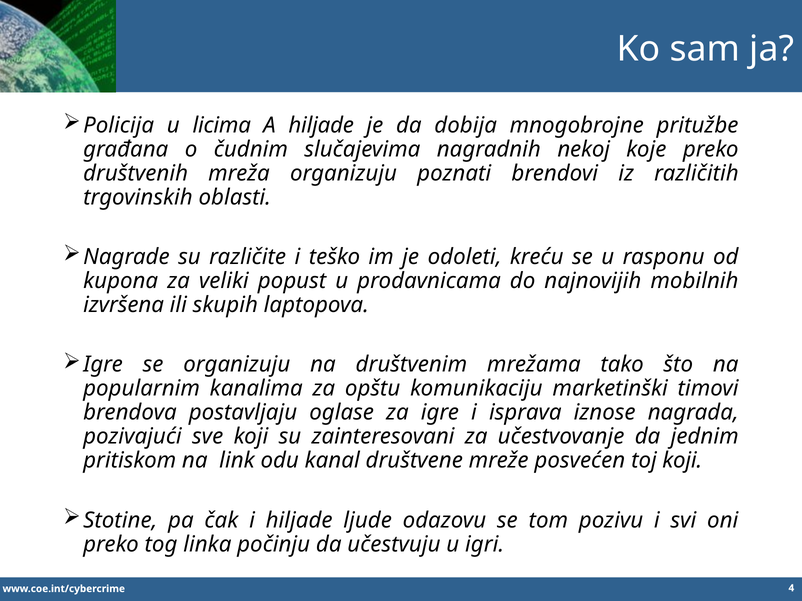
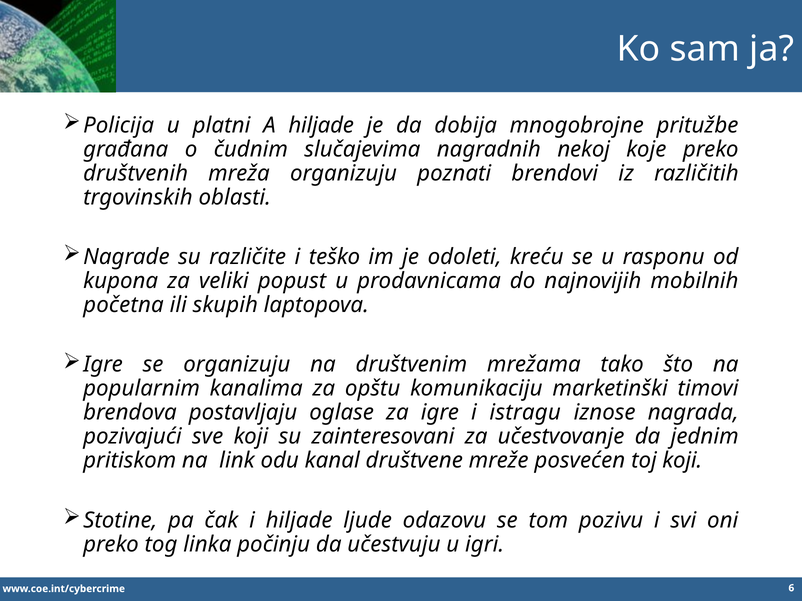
licima: licima -> platni (222, 125)
izvršena: izvršena -> početna (123, 305)
isprava: isprava -> istragu (525, 413)
4: 4 -> 6 (791, 588)
